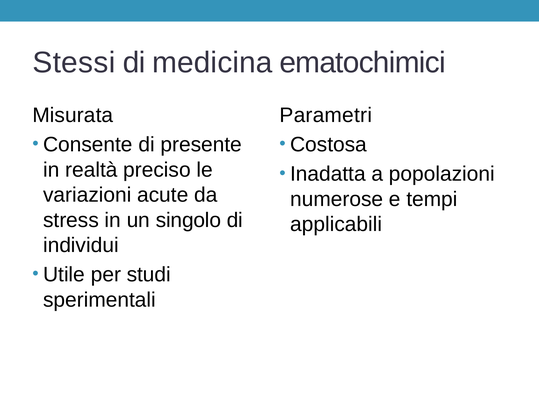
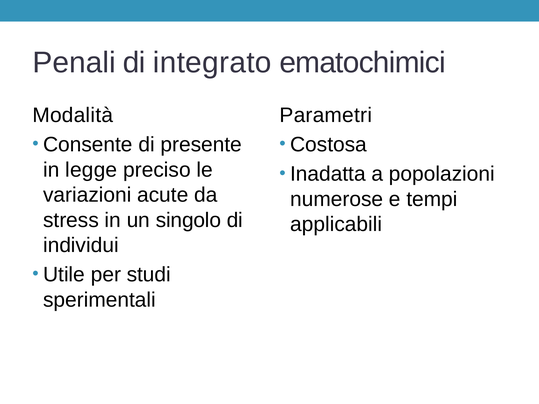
Stessi: Stessi -> Penali (74, 63)
medicina: medicina -> integrato (212, 63)
Misurata: Misurata -> Modalità (73, 115)
realtà: realtà -> legge (91, 170)
